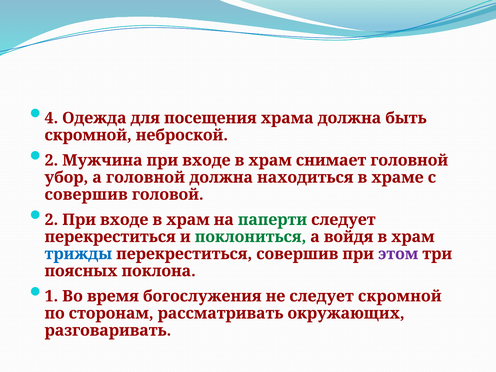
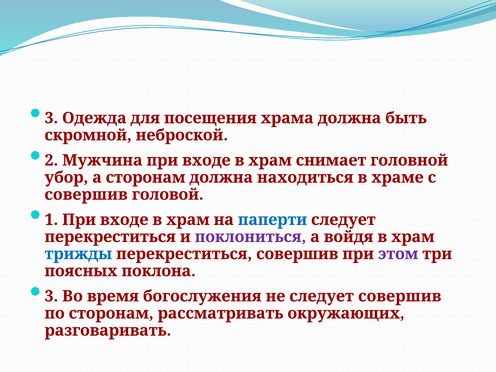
4: 4 -> 3 (51, 118)
а головной: головной -> сторонам (146, 177)
2: 2 -> 1 (51, 220)
паперти colour: green -> blue (272, 220)
поклониться colour: green -> purple (251, 237)
1: 1 -> 3 (51, 296)
следует скромной: скромной -> совершив (400, 296)
